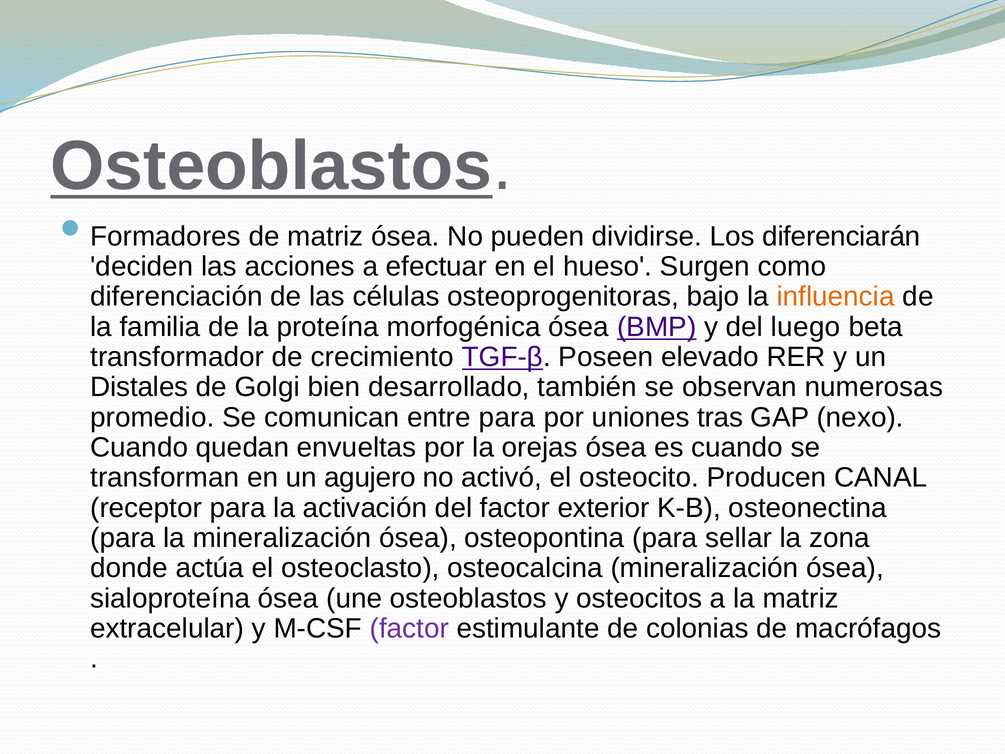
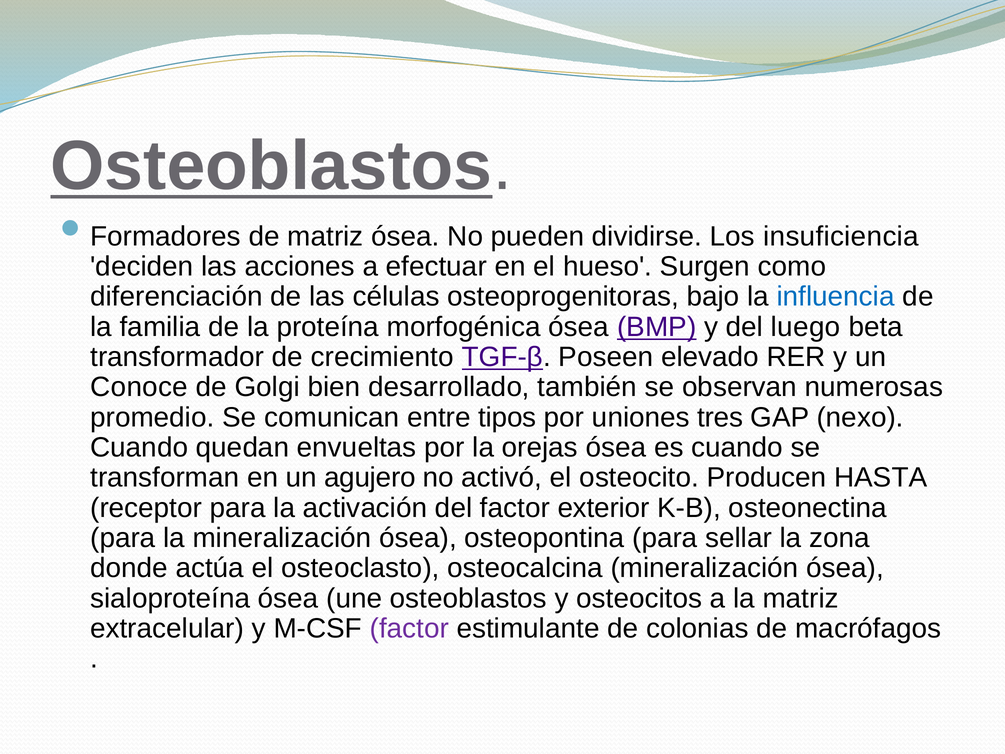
diferenciarán: diferenciarán -> insuficiencia (841, 236)
influencia colour: orange -> blue (836, 297)
Distales: Distales -> Conoce (139, 387)
entre para: para -> tipos (507, 417)
tras: tras -> tres (720, 417)
CANAL: CANAL -> HASTA (881, 478)
